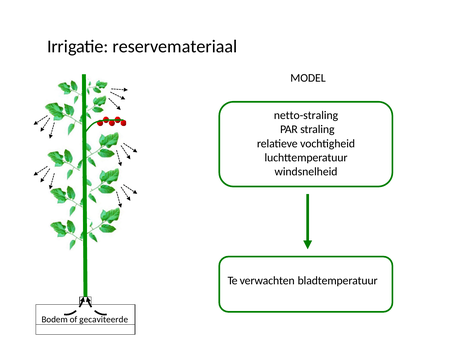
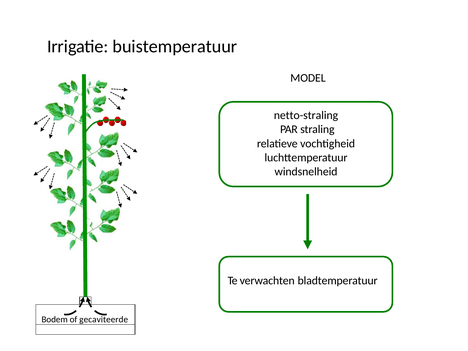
reservemateriaal: reservemateriaal -> buistemperatuur (175, 46)
